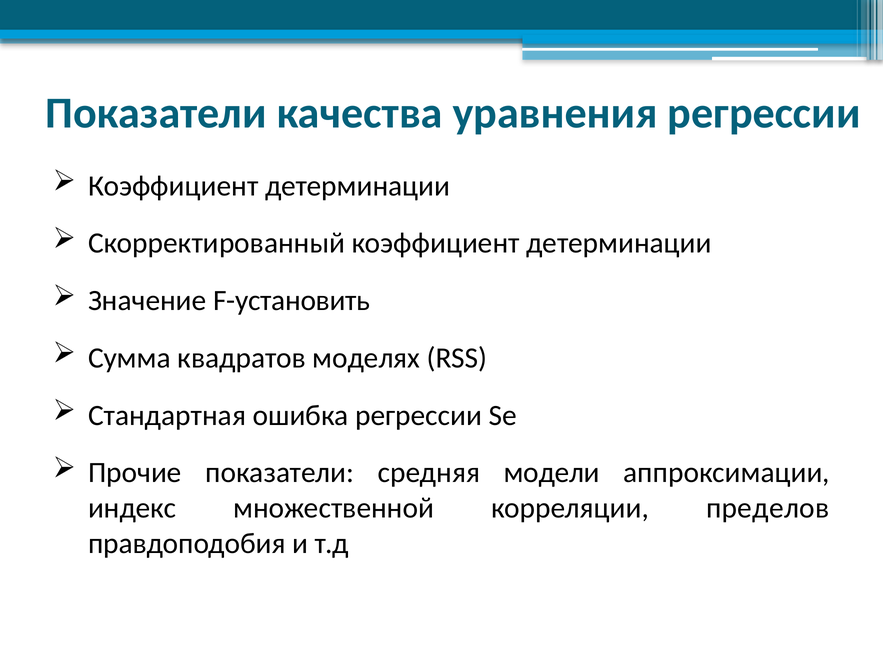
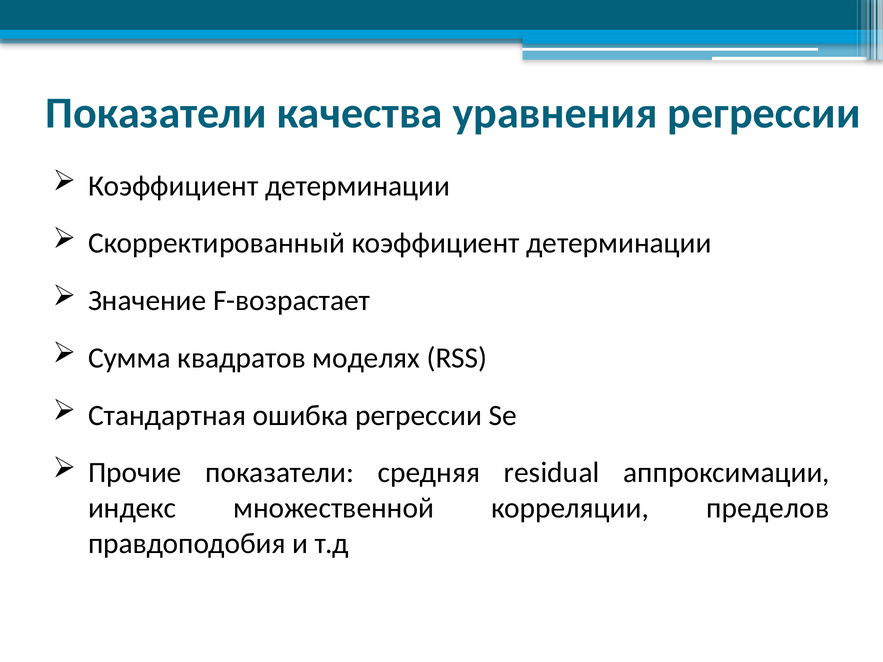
F-установить: F-установить -> F-возрастает (292, 301)
модели: модели -> residual (552, 473)
